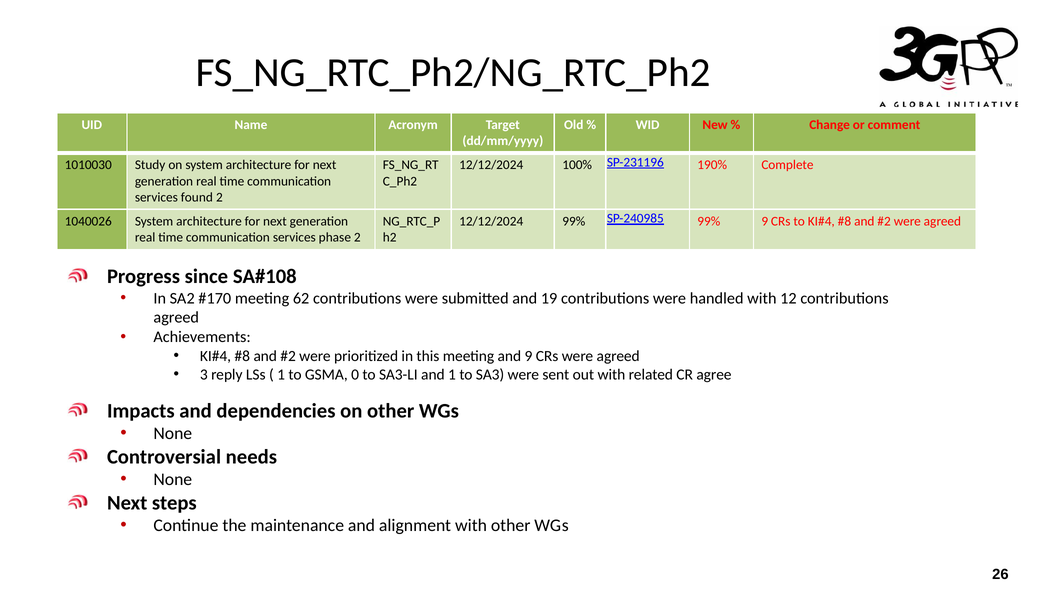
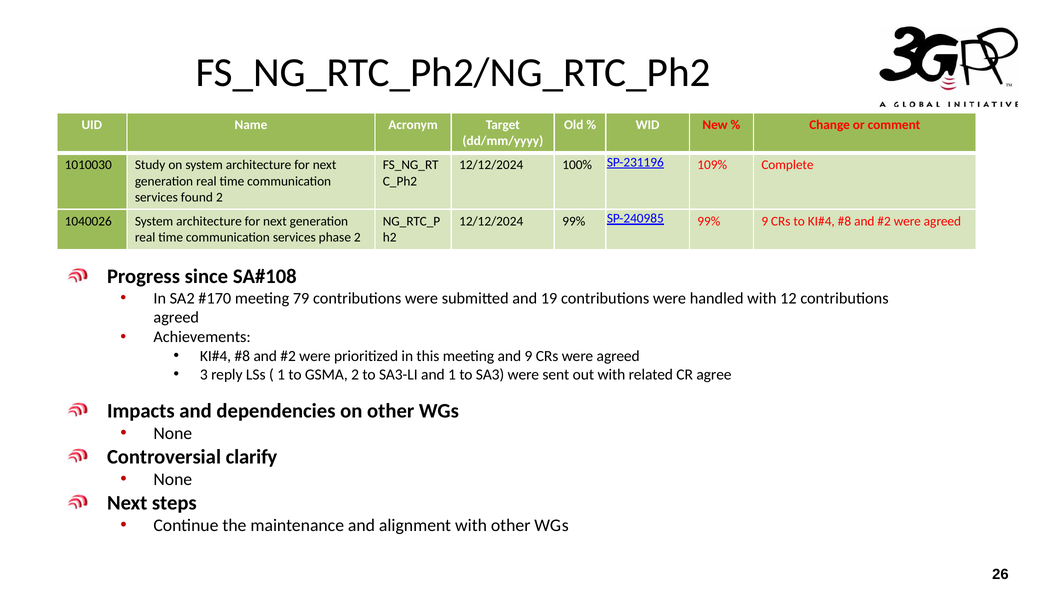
190%: 190% -> 109% (712, 165)
62: 62 -> 79 (301, 298)
GSMA 0: 0 -> 2 (355, 375)
needs: needs -> clarify (251, 457)
